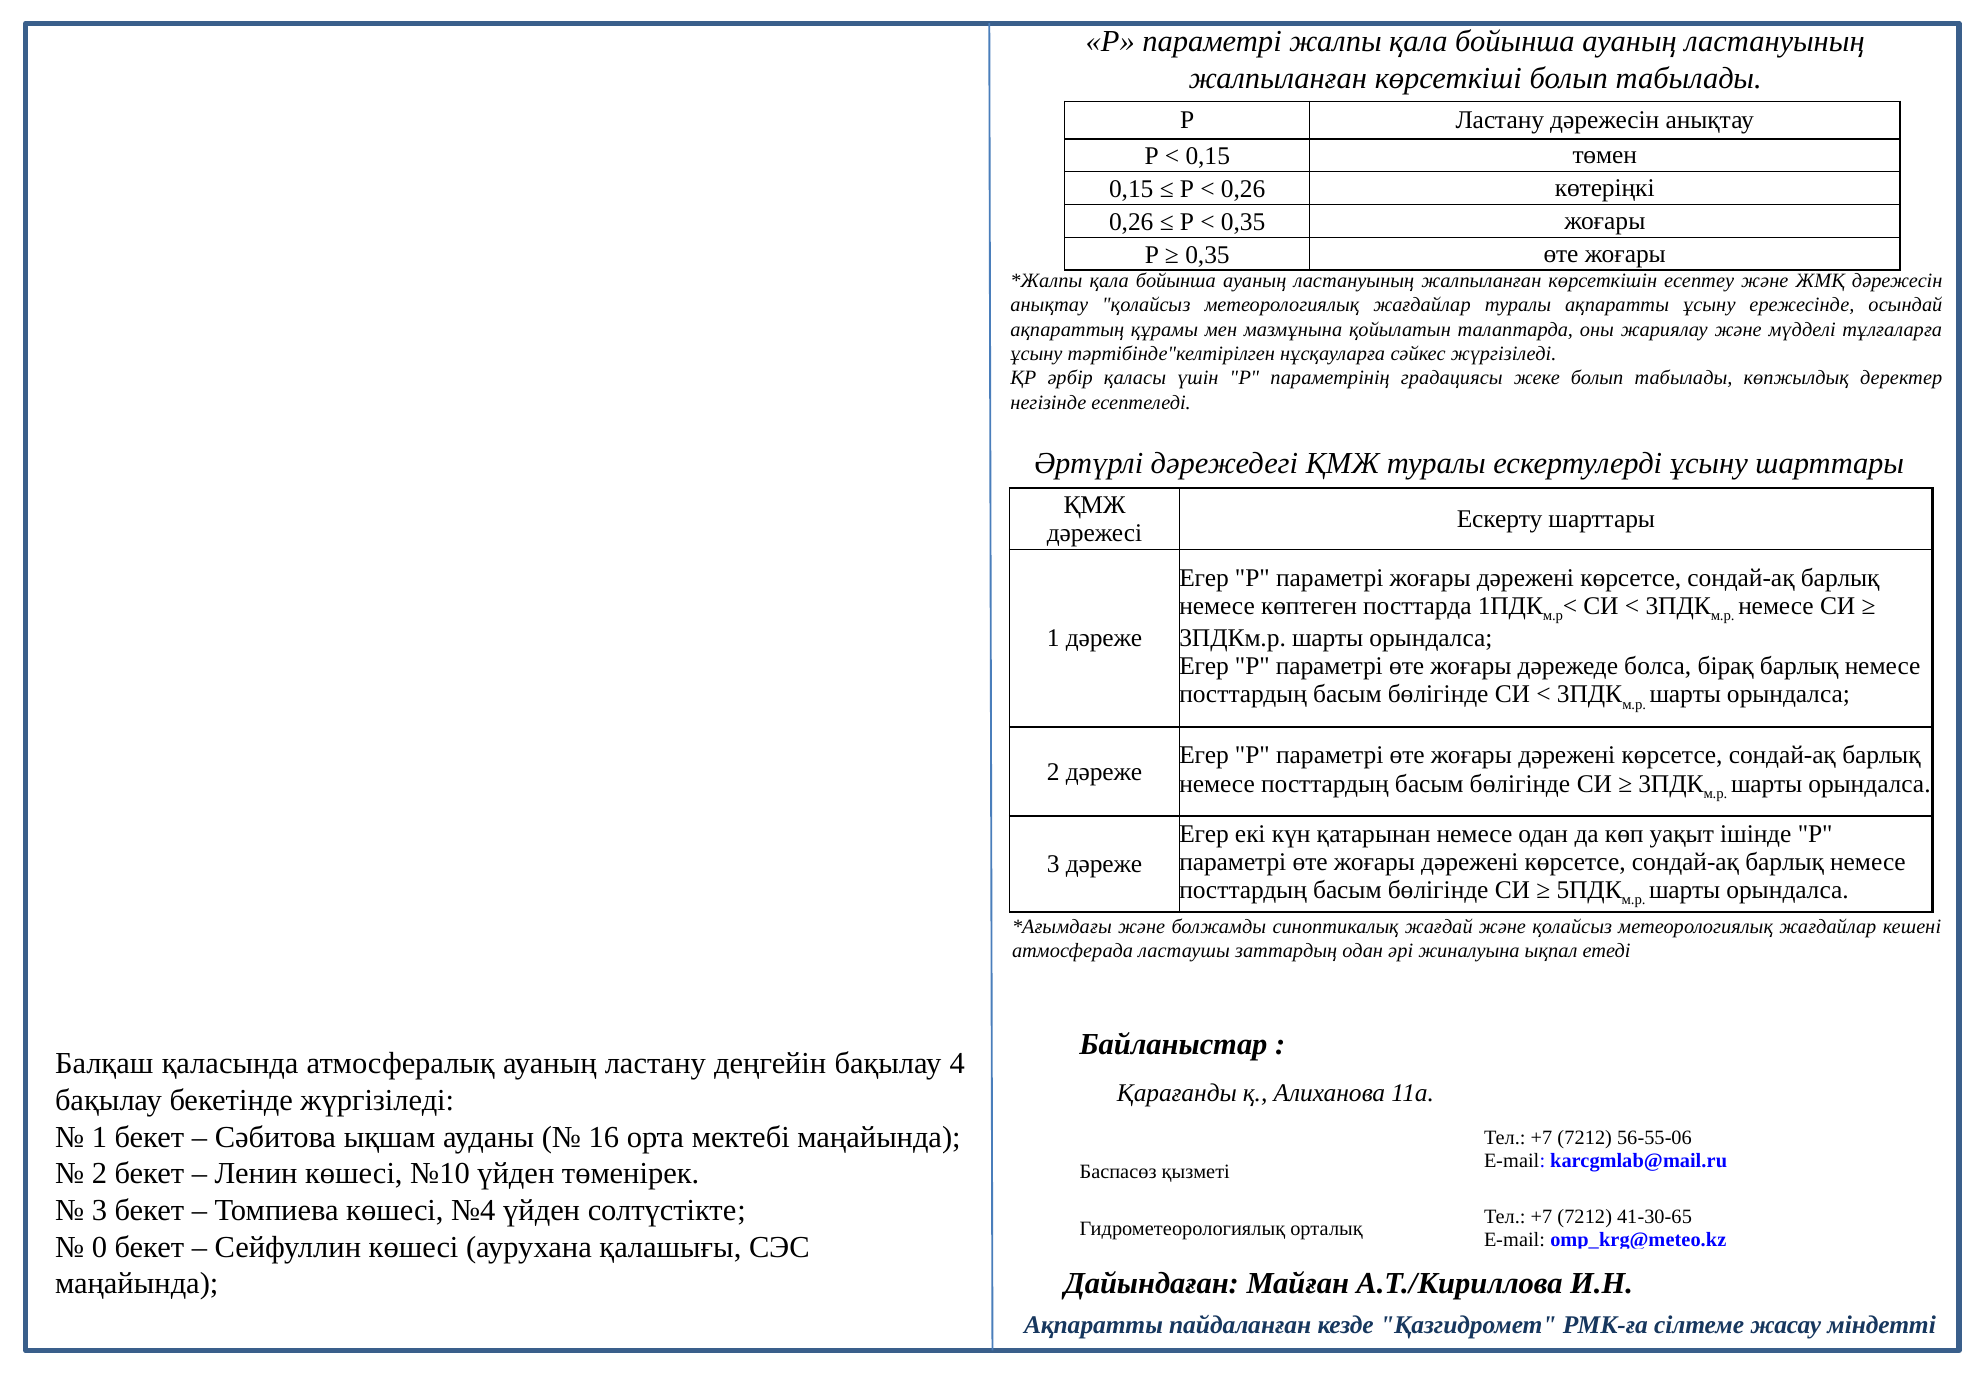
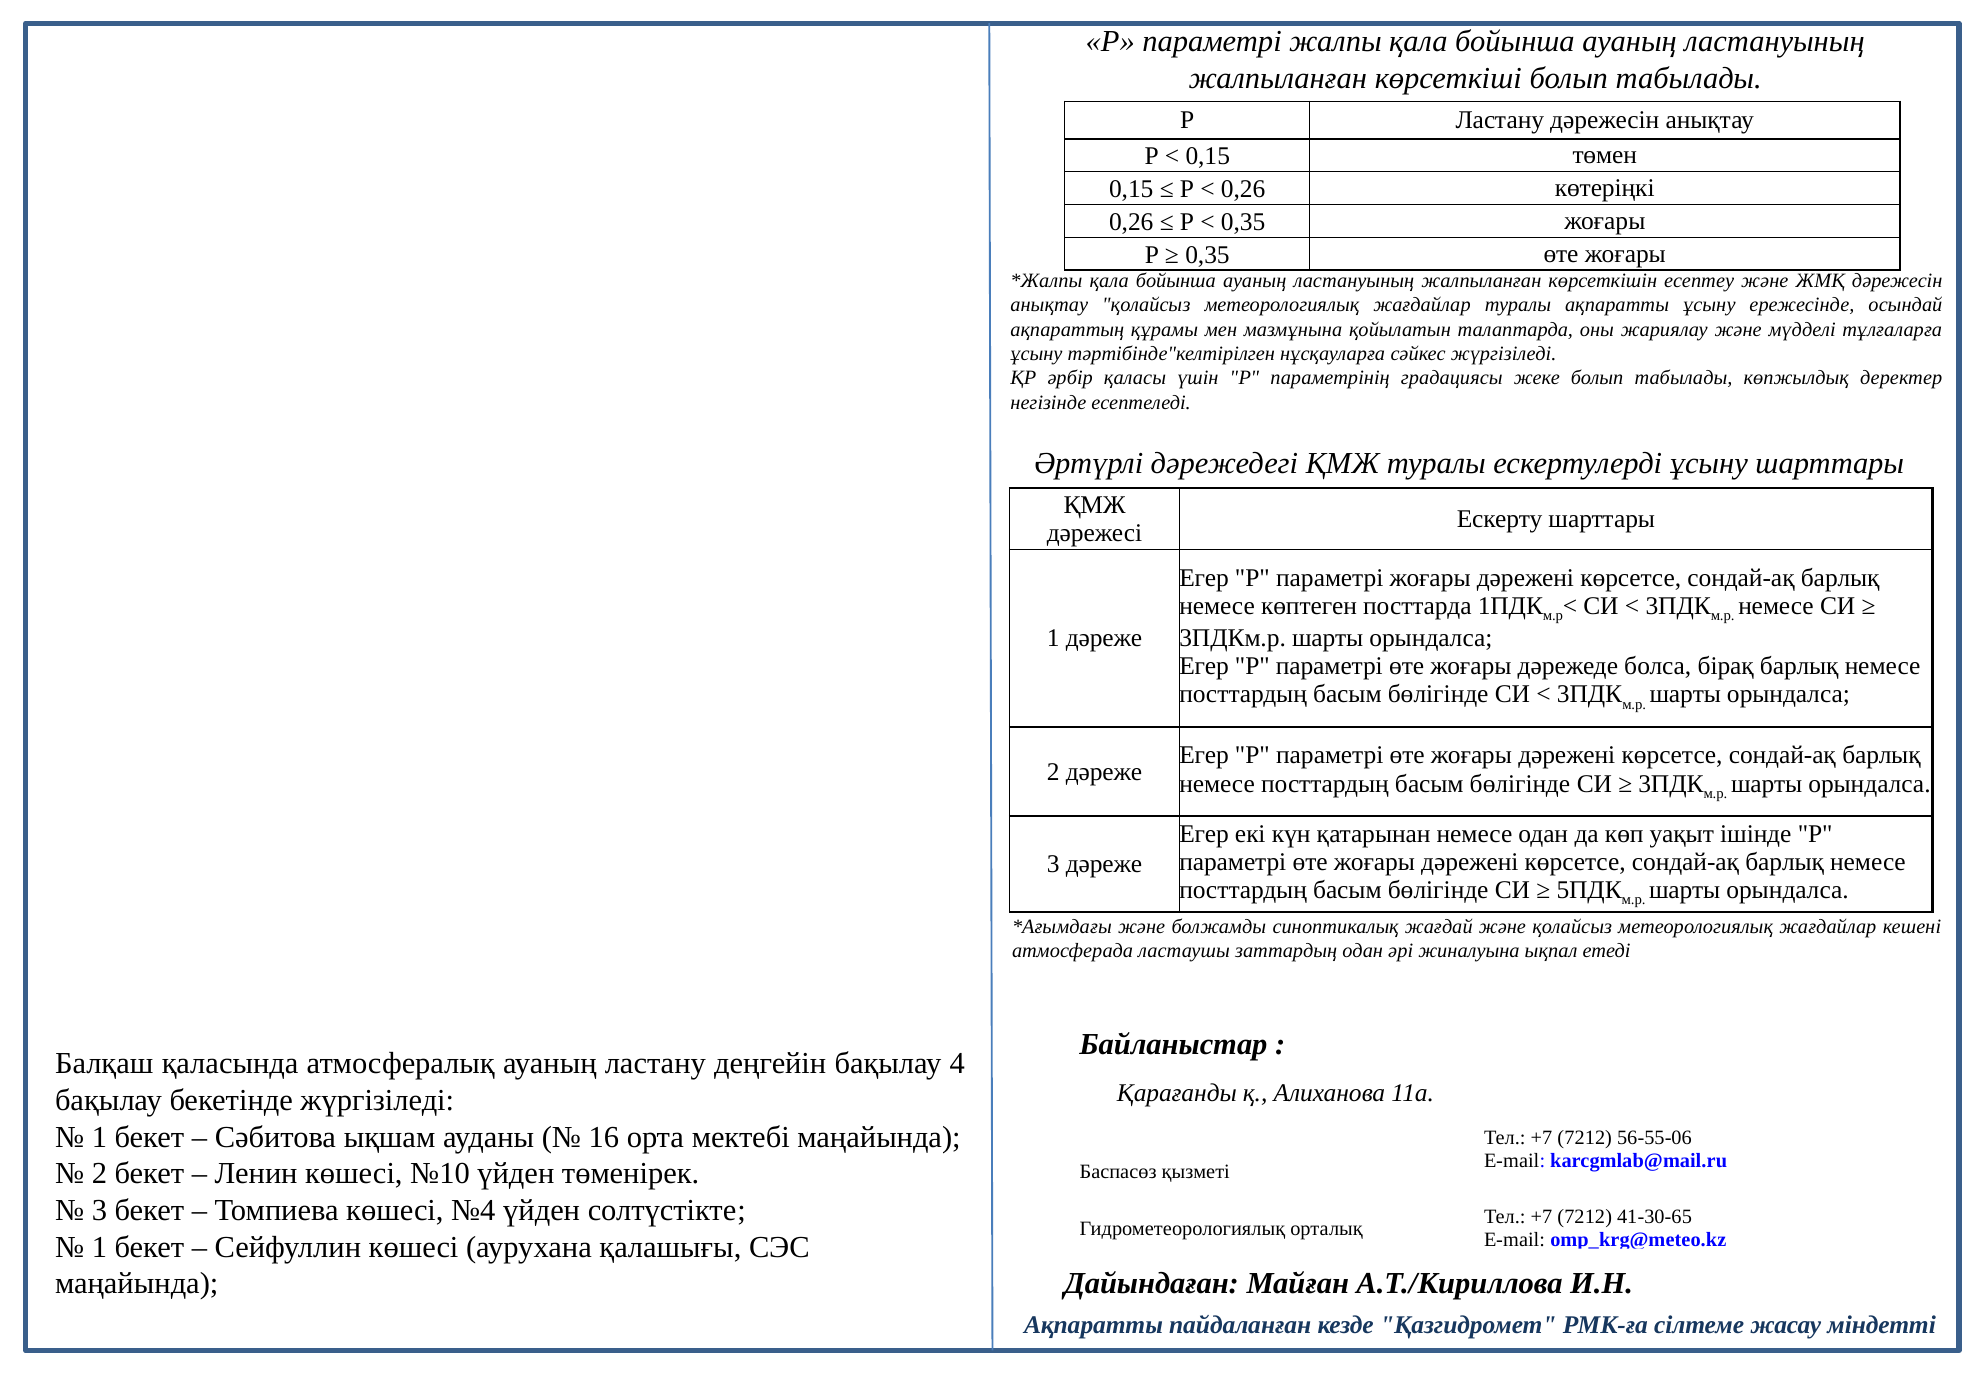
0: 0 -> 1 (99, 1247)
